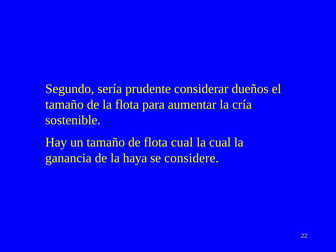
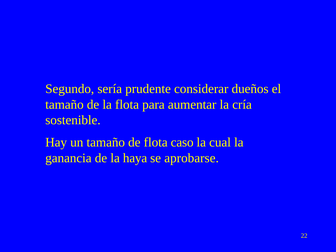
flota cual: cual -> caso (182, 142)
considere: considere -> aprobarse (192, 158)
